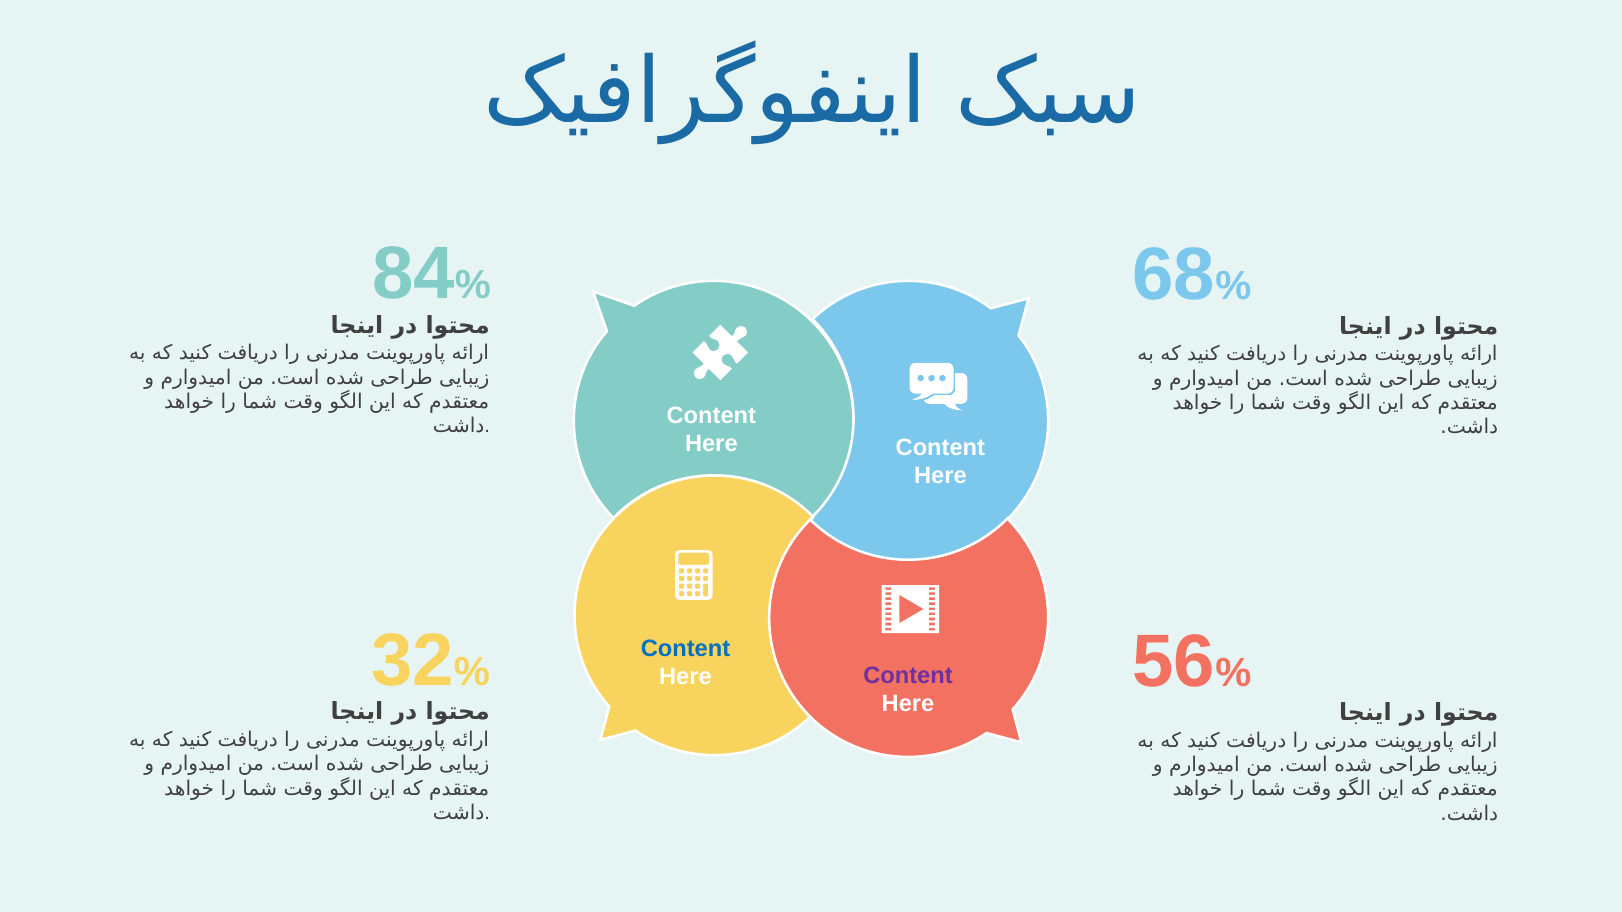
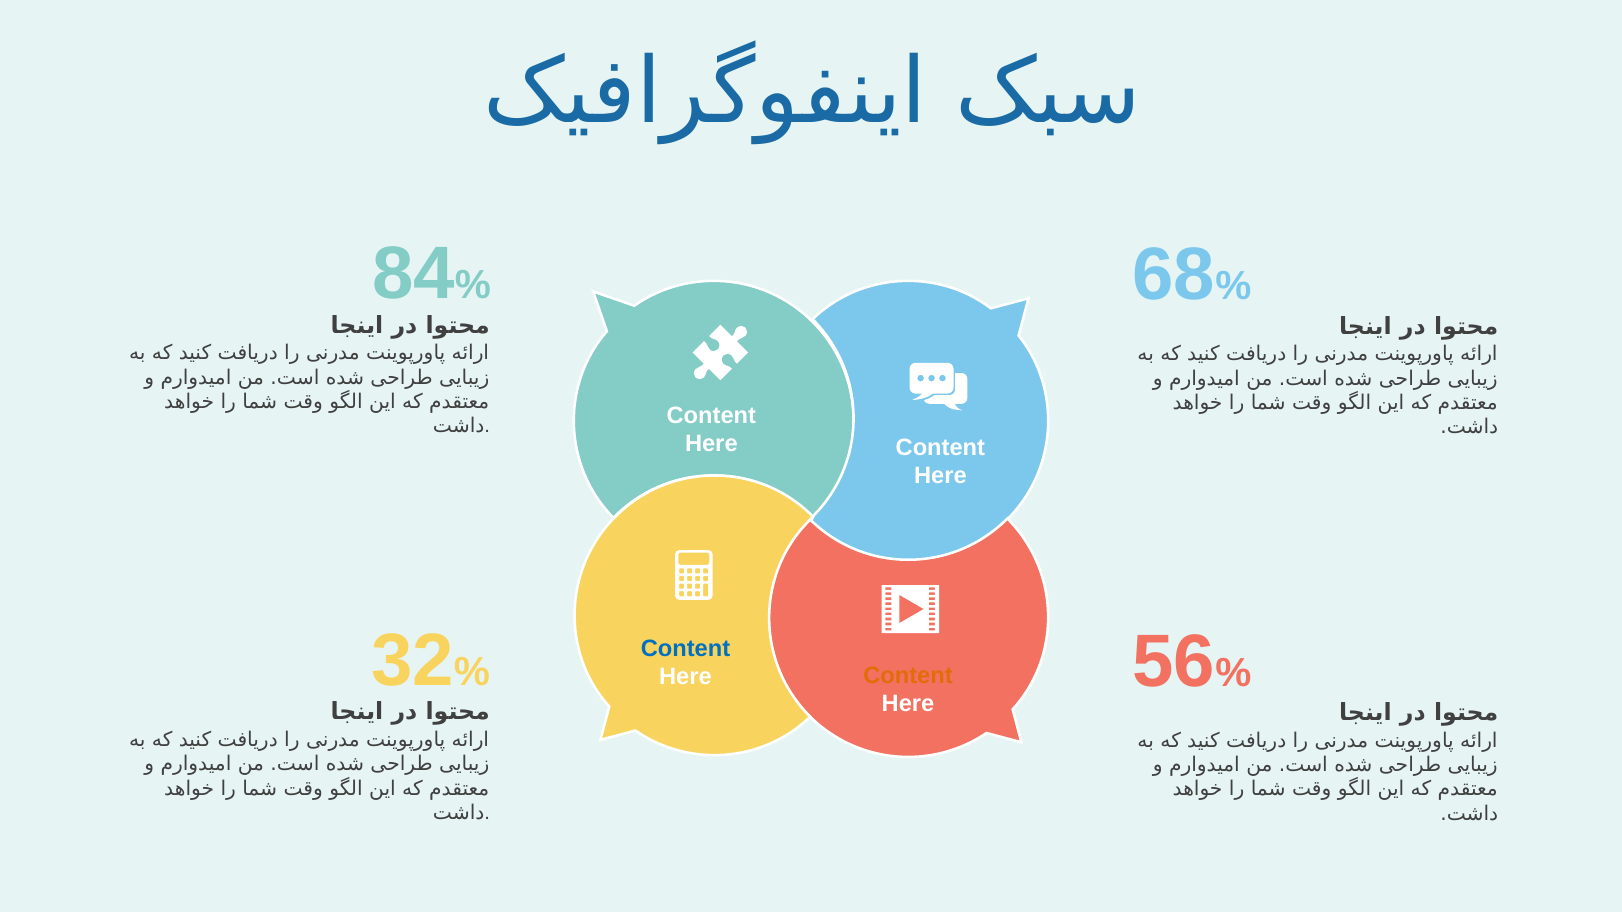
Content colour: purple -> orange (908, 676)
